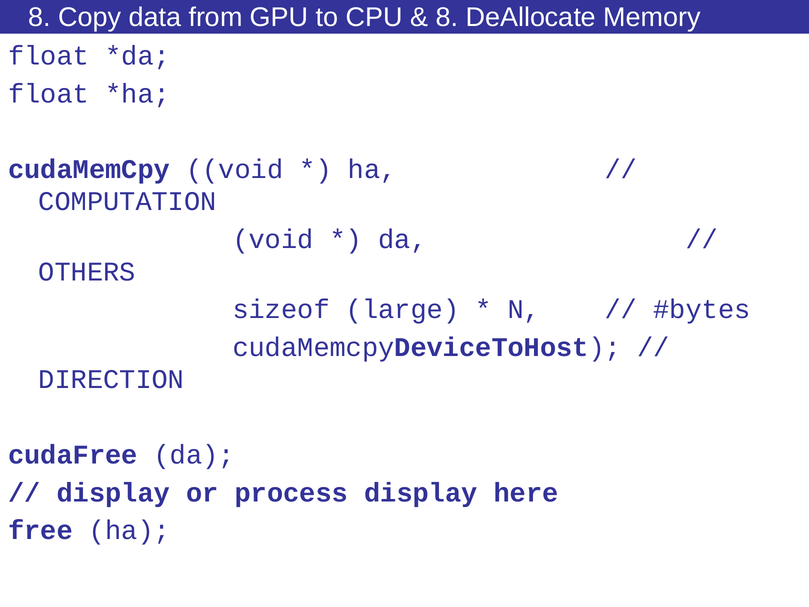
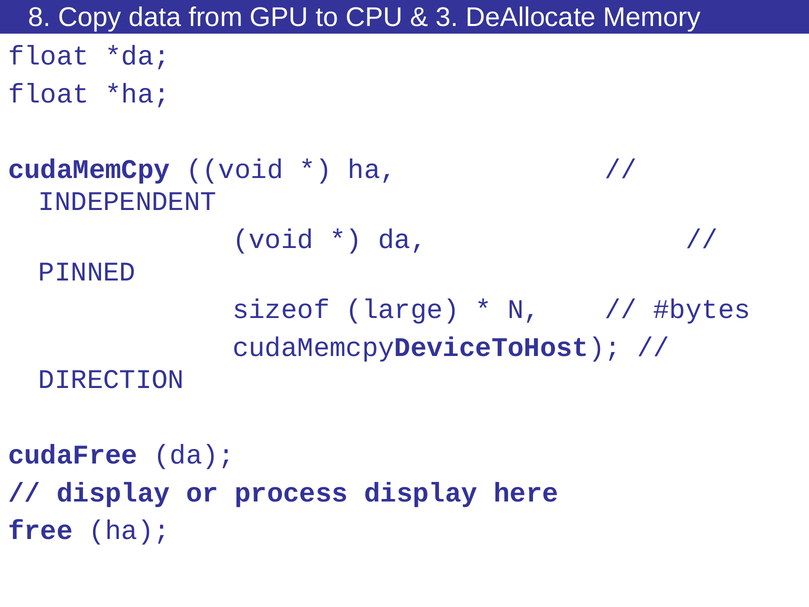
8: 8 -> 3 (447, 17)
COMPUTATION: COMPUTATION -> INDEPENDENT (127, 201)
OTHERS: OTHERS -> PINNED (87, 272)
